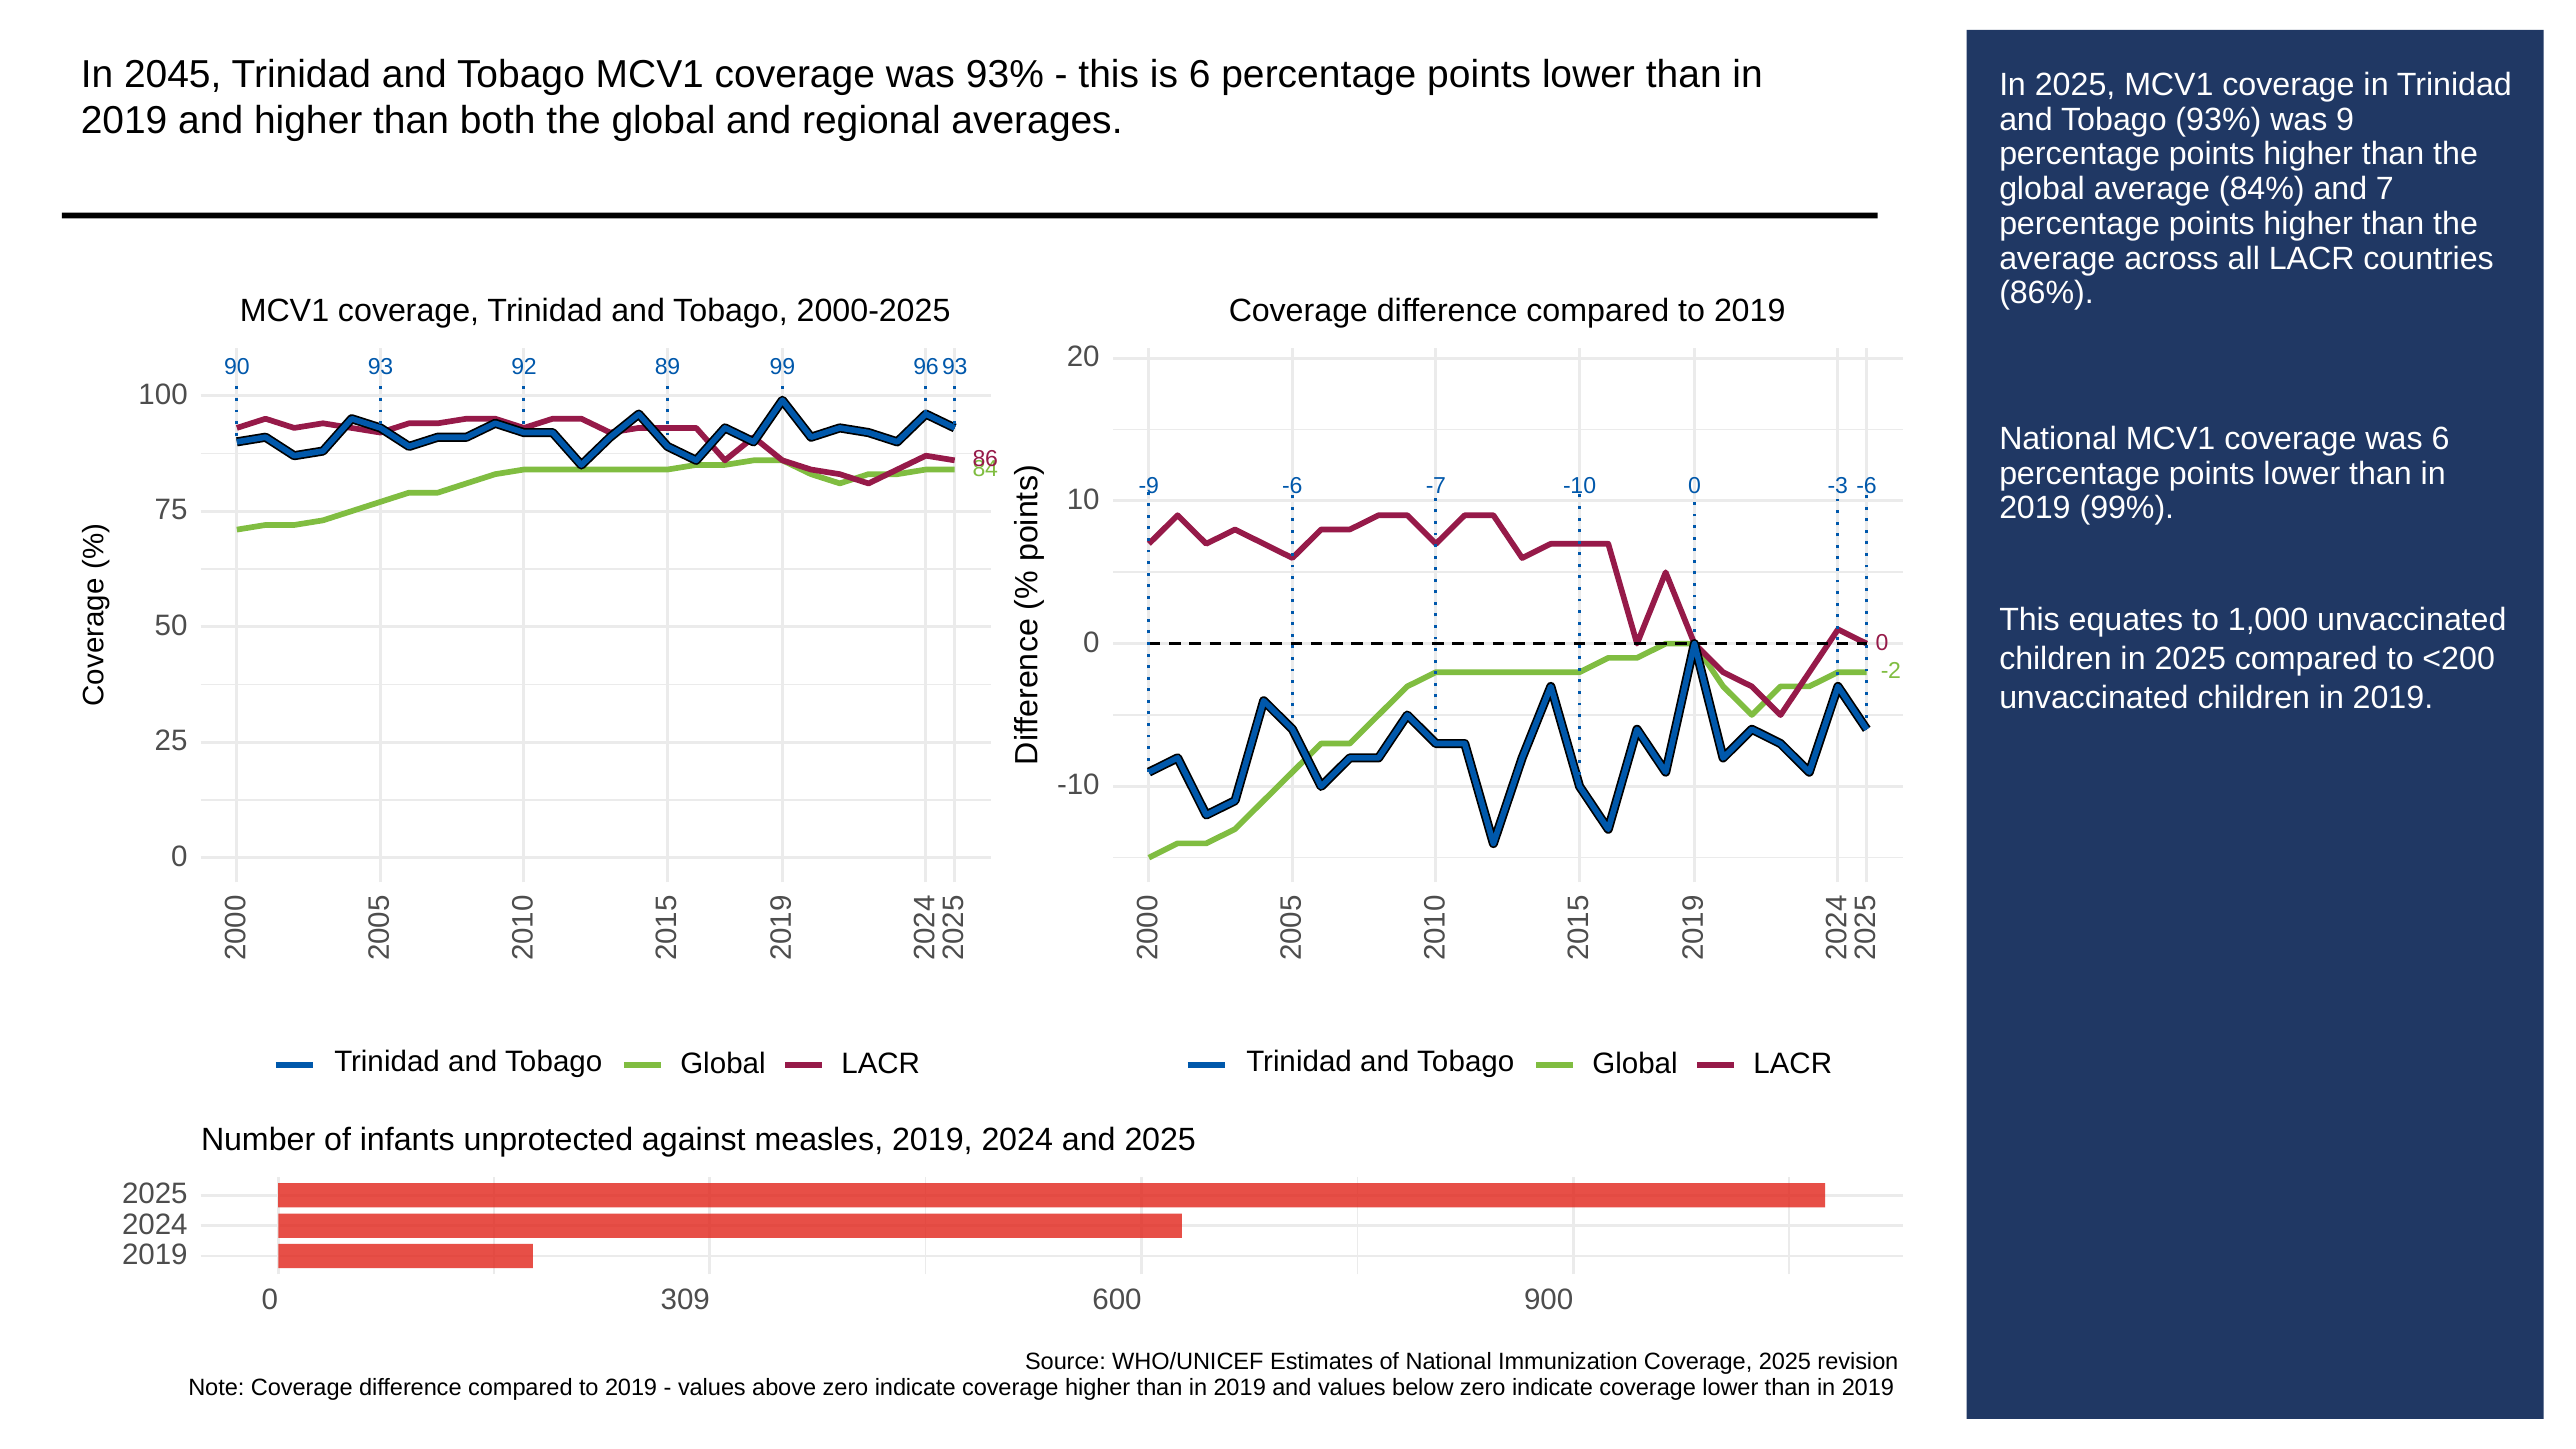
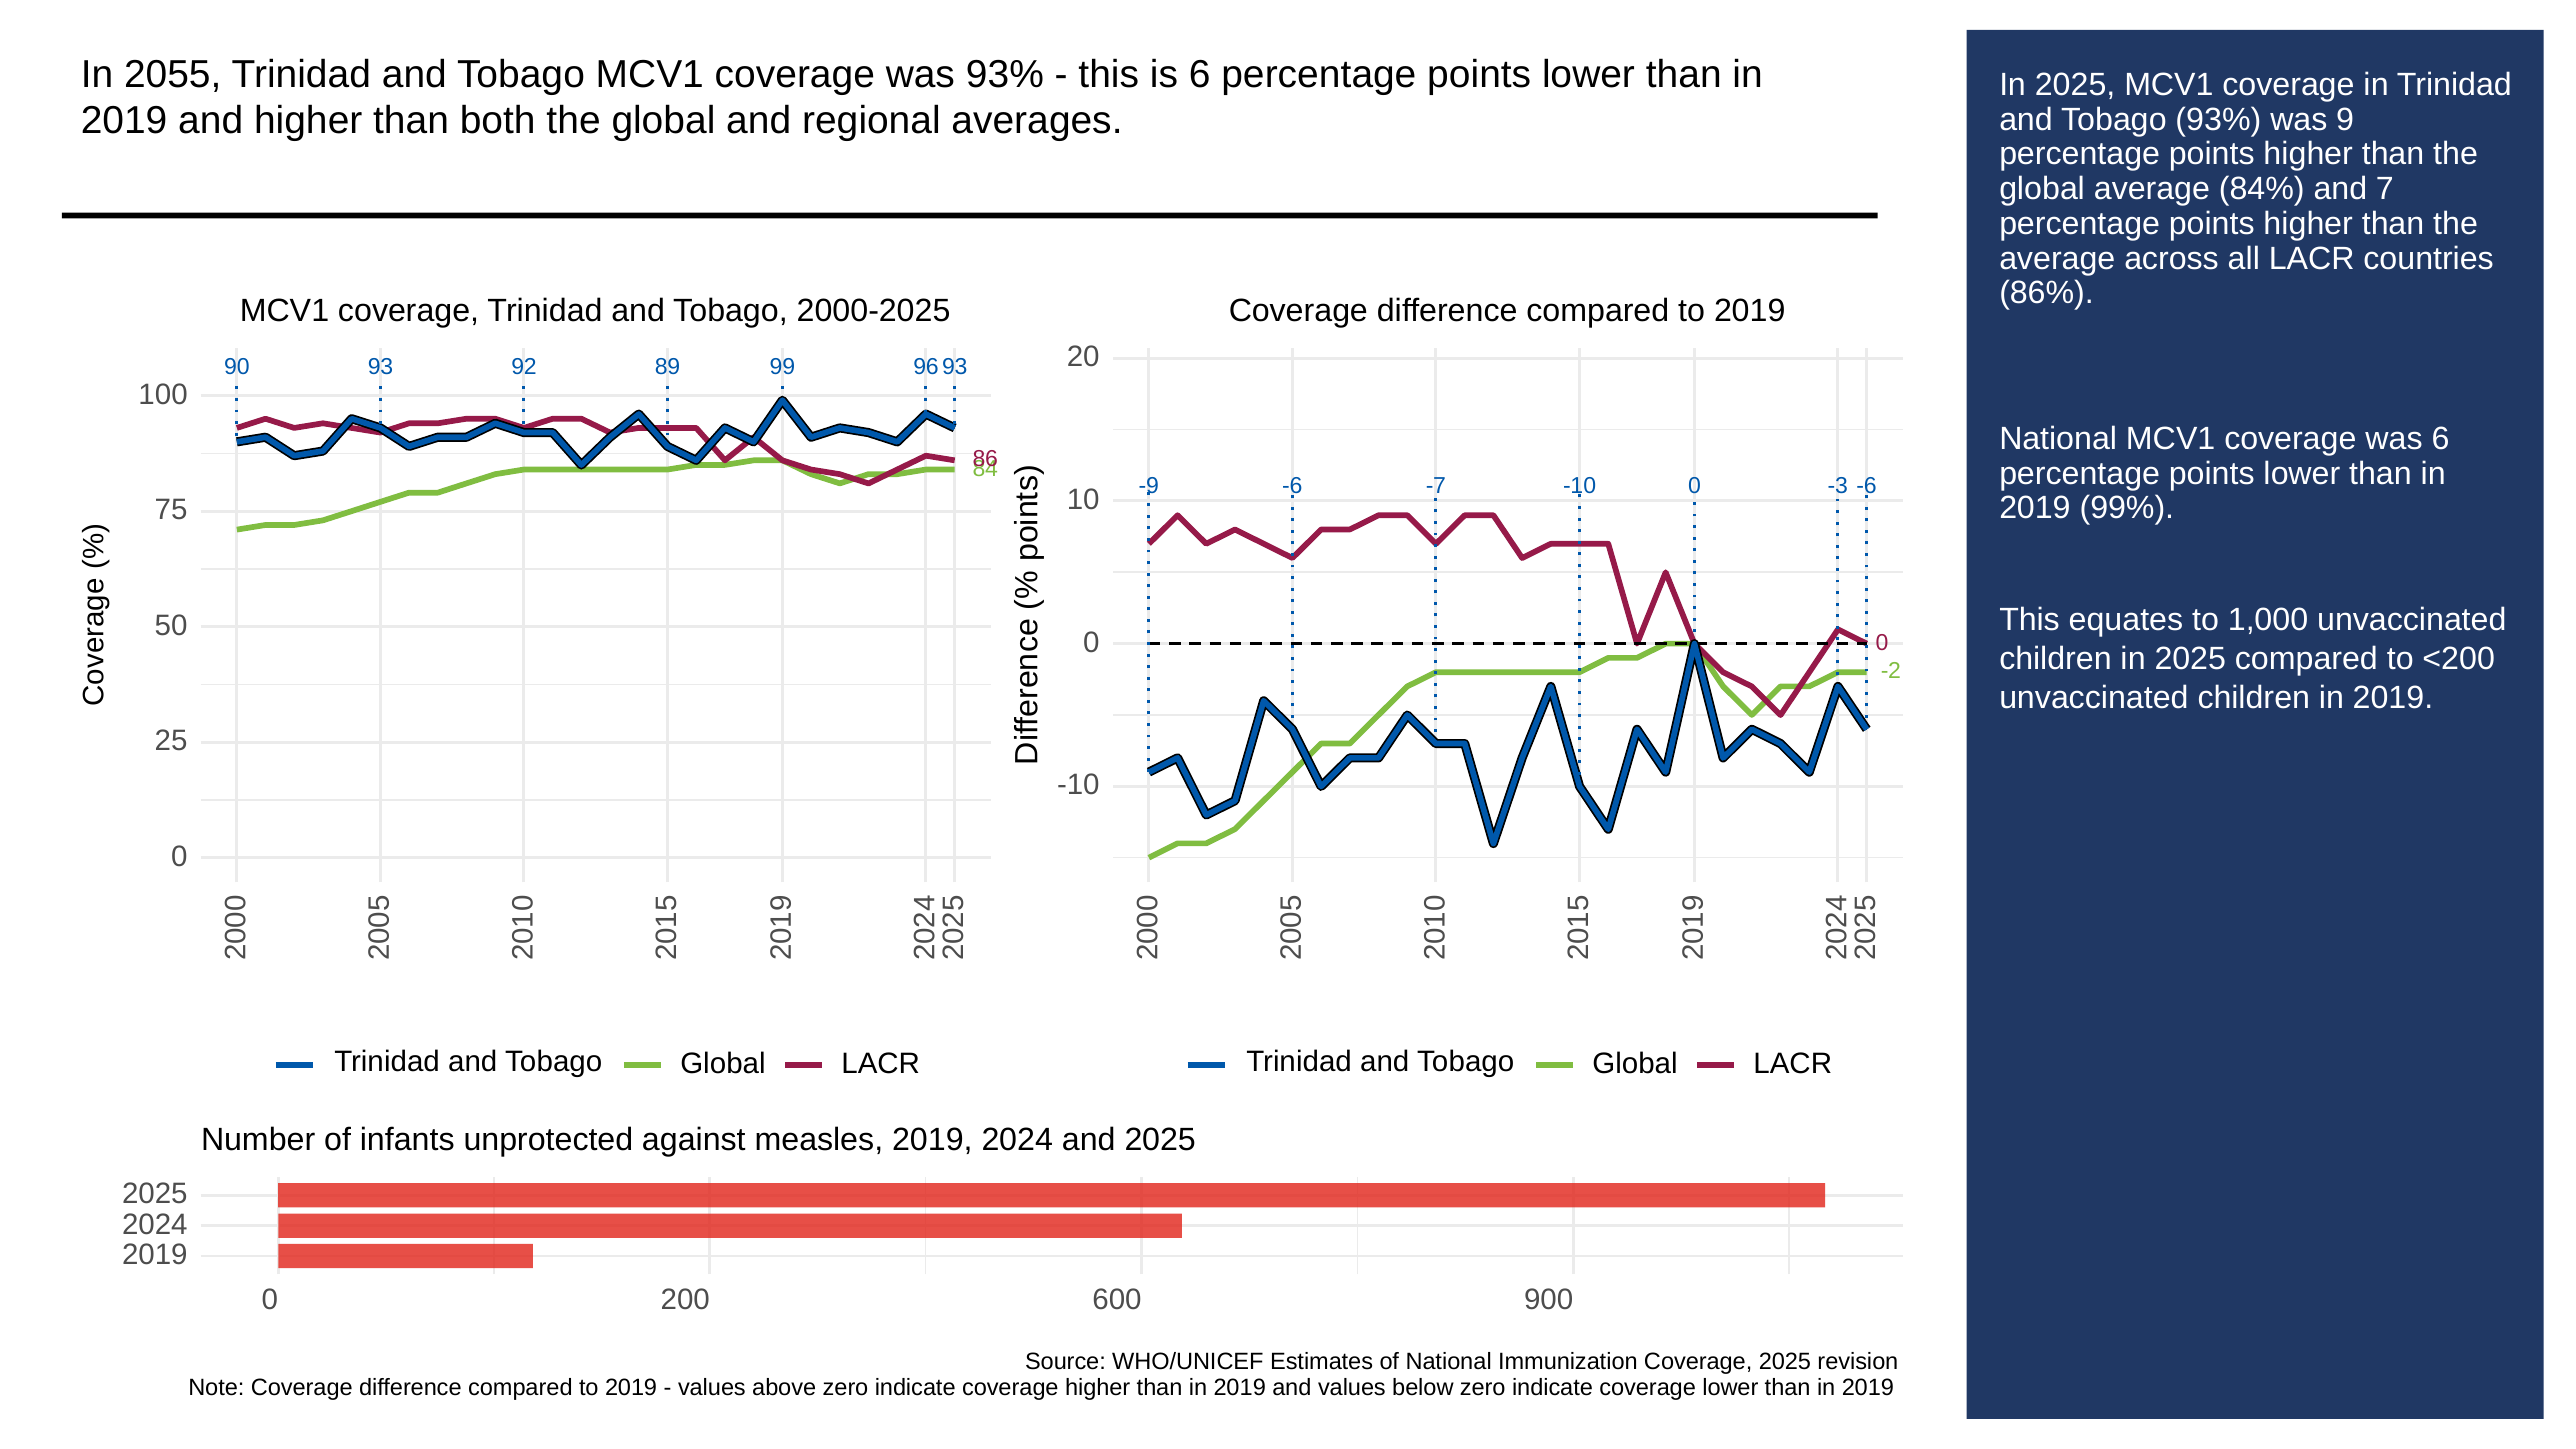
2045: 2045 -> 2055 (173, 74)
309: 309 -> 200 (685, 1300)
